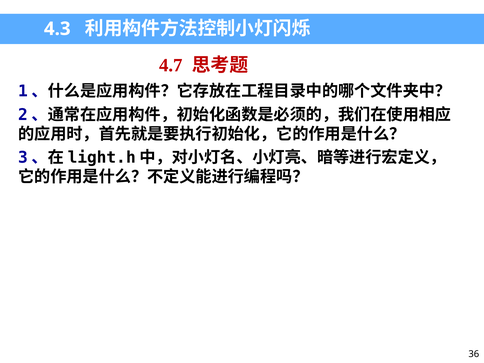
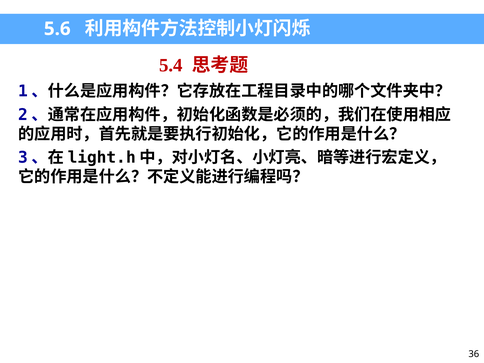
4.3: 4.3 -> 5.6 (57, 29)
4.7: 4.7 -> 5.4 (171, 65)
